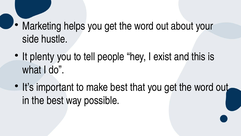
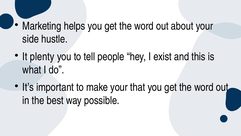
make best: best -> your (119, 87)
